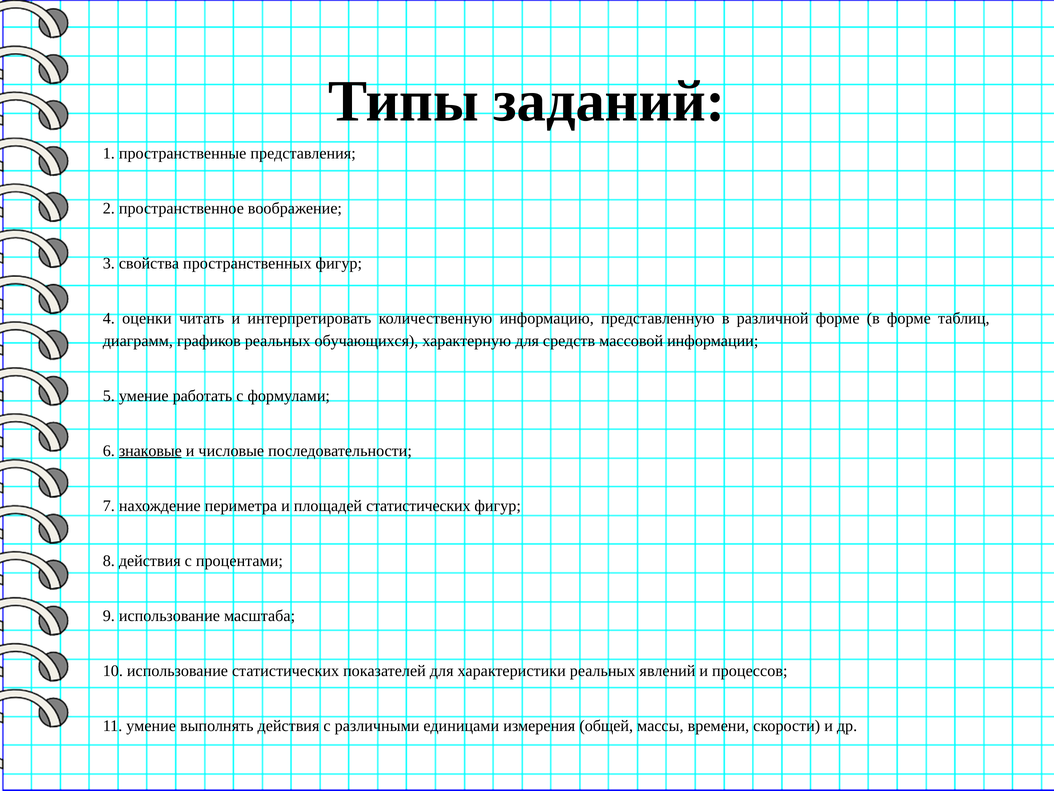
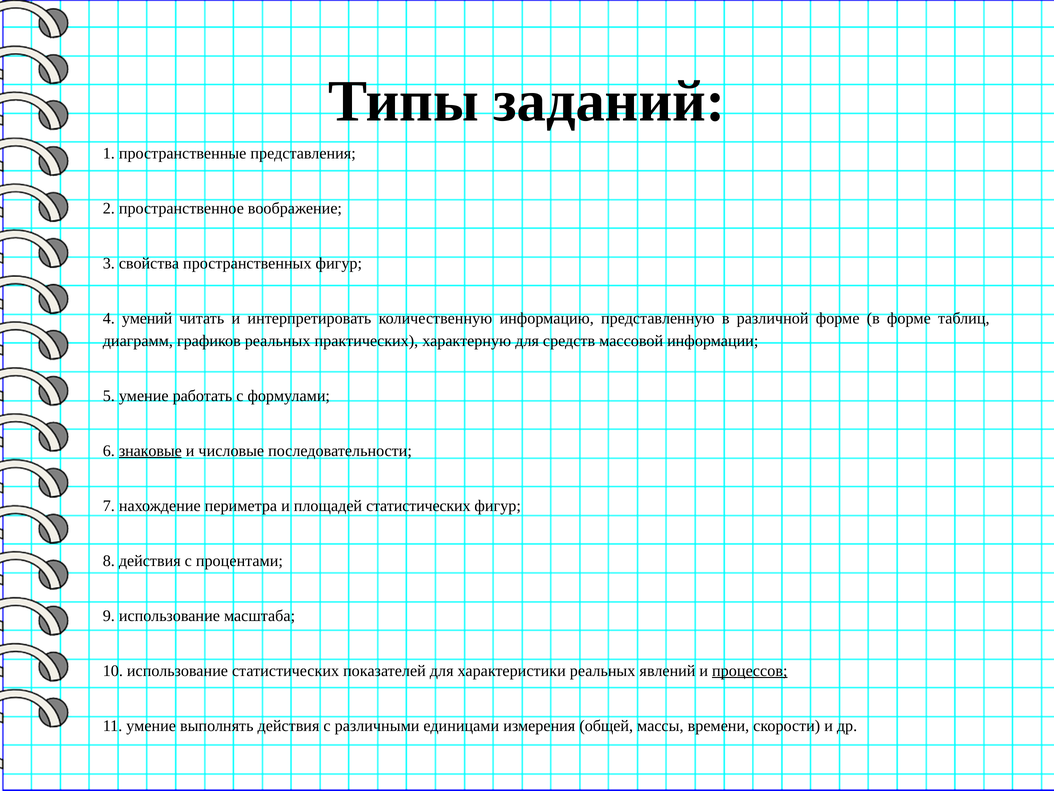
оценки: оценки -> умений (147, 318)
обучающихся: обучающихся -> практических (366, 340)
процессов underline: none -> present (750, 670)
